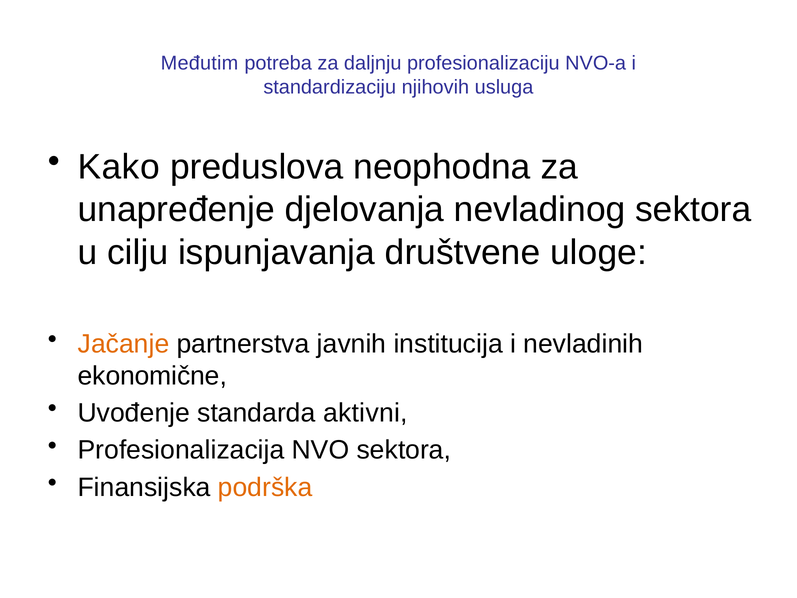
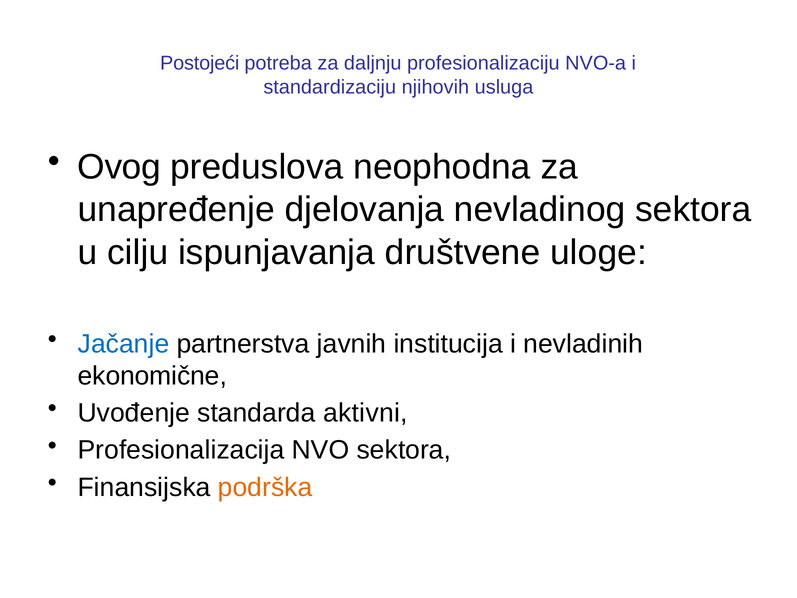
Međutim: Međutim -> Postojeći (200, 63)
Kako: Kako -> Ovog (119, 167)
Jačanje colour: orange -> blue (124, 344)
